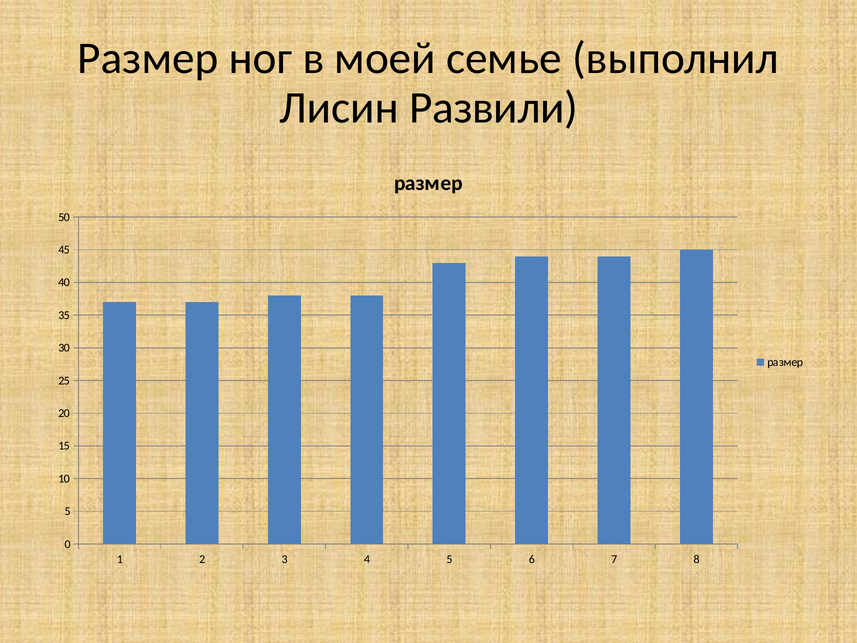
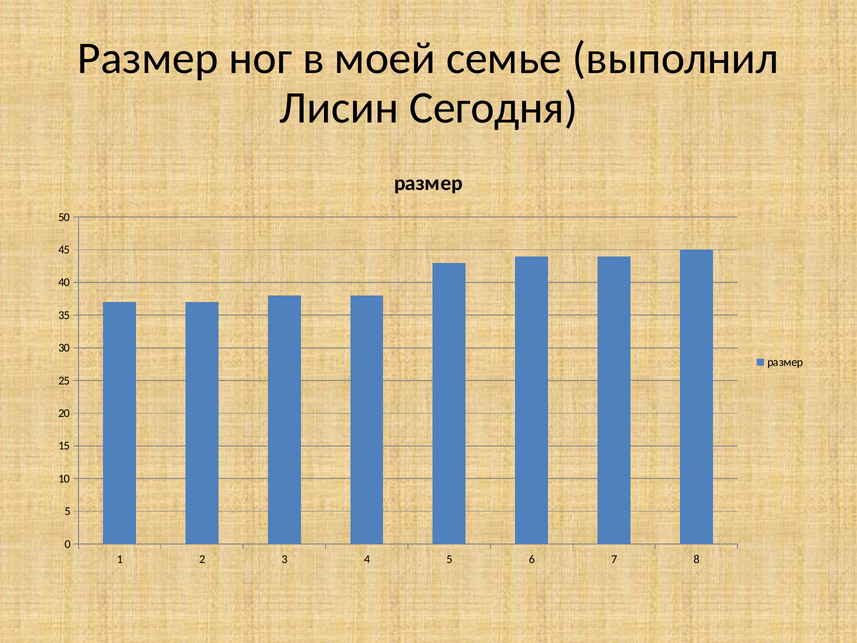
Развили: Развили -> Сегодня (494, 108)
